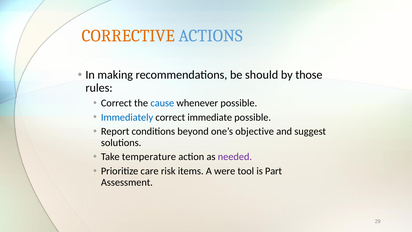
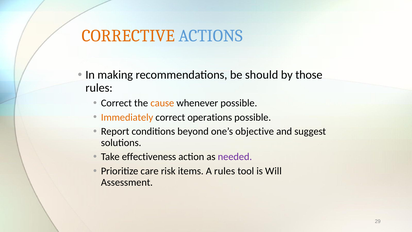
cause colour: blue -> orange (162, 103)
Immediately colour: blue -> orange (127, 117)
immediate: immediate -> operations (210, 117)
temperature: temperature -> effectiveness (149, 157)
A were: were -> rules (225, 171)
Part: Part -> Will (273, 171)
